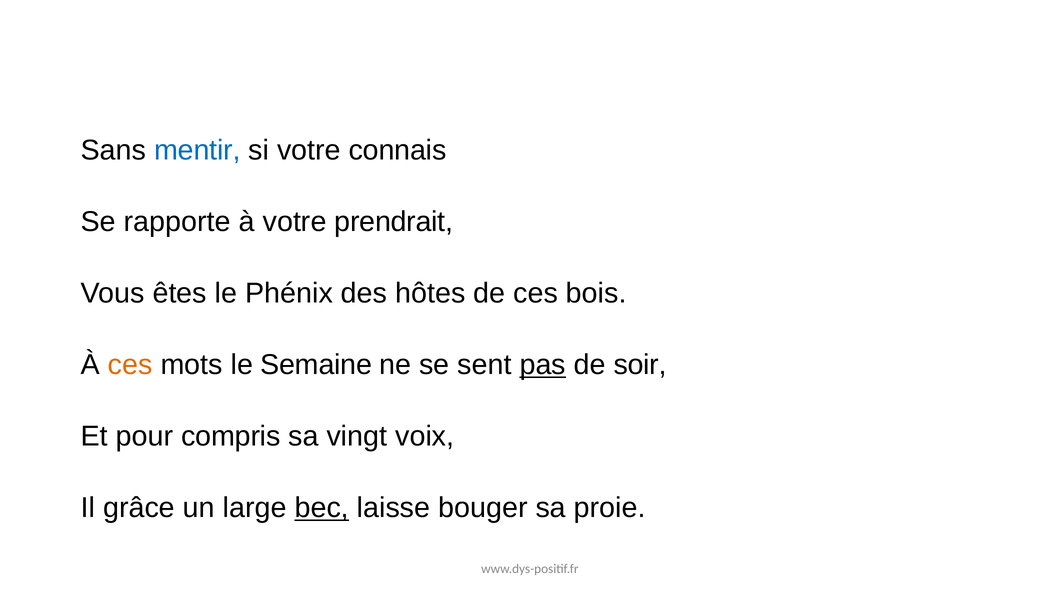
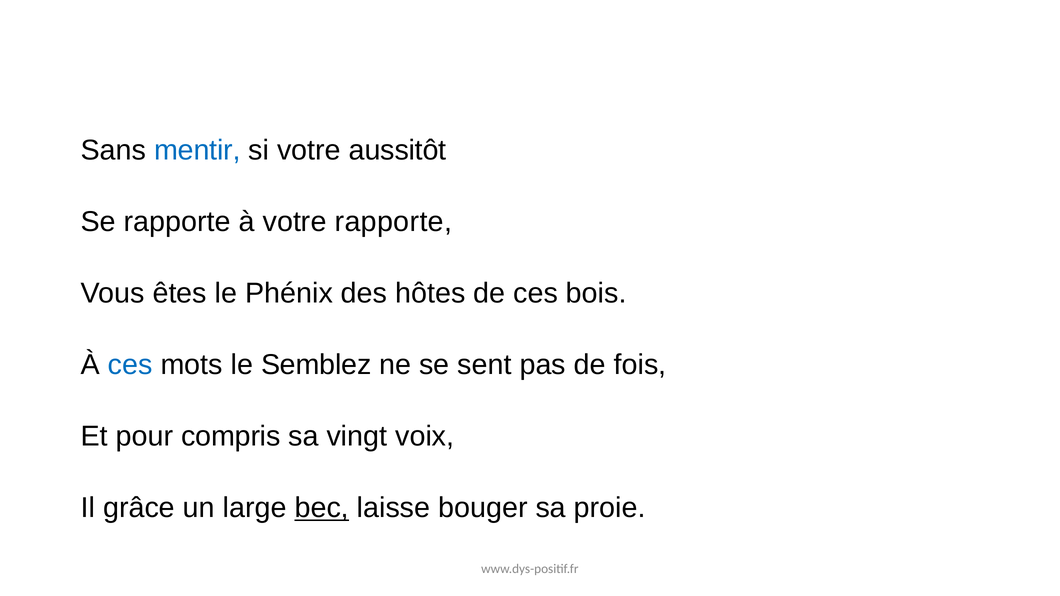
connais: connais -> aussitôt (398, 151)
votre prendrait: prendrait -> rapporte (393, 222)
ces colour: orange -> blue (130, 365)
Semaine: Semaine -> Semblez (316, 365)
pas underline: present -> none (543, 365)
soir: soir -> fois (640, 365)
